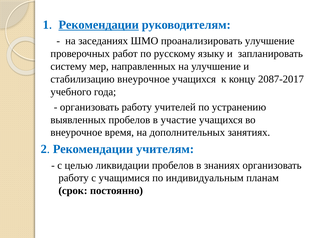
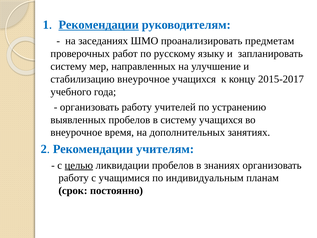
проанализировать улучшение: улучшение -> предметам (270, 41)
2087-2017: 2087-2017 -> 2015-2017 (281, 79)
в участие: участие -> систему (178, 120)
целью underline: none -> present (79, 165)
